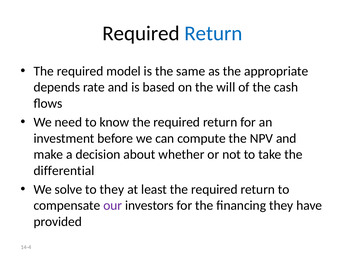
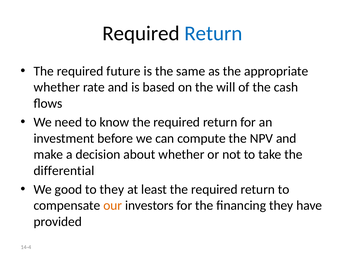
model: model -> future (123, 71)
depends: depends -> whether (57, 87)
solve: solve -> good (68, 189)
our colour: purple -> orange (113, 205)
